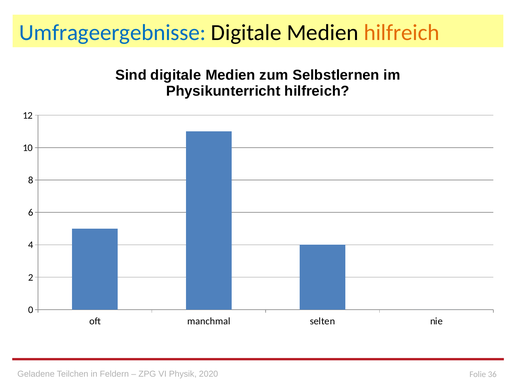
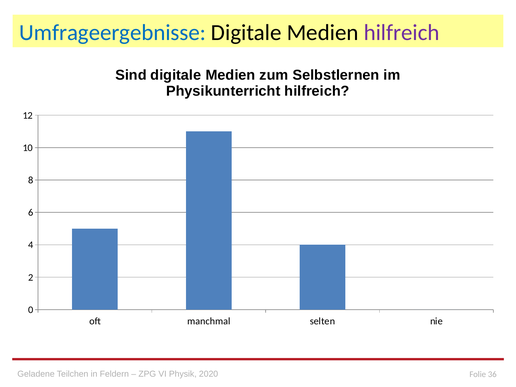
hilfreich colour: orange -> purple (402, 33)
